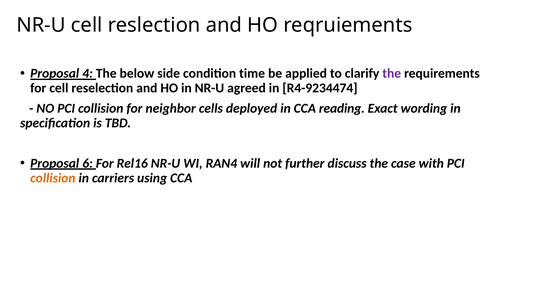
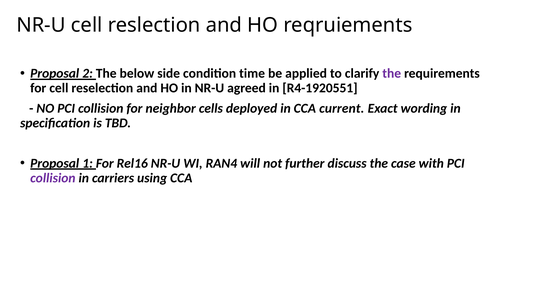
4: 4 -> 2 (88, 73)
R4-9234474: R4-9234474 -> R4-1920551 (320, 88)
reading: reading -> current (342, 108)
6: 6 -> 1 (88, 163)
collision colour: orange -> purple (53, 178)
